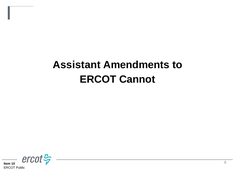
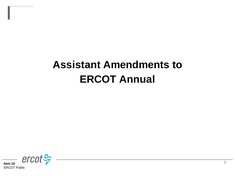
Cannot: Cannot -> Annual (137, 79)
